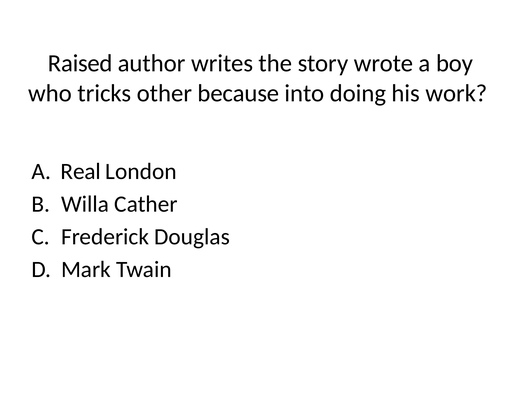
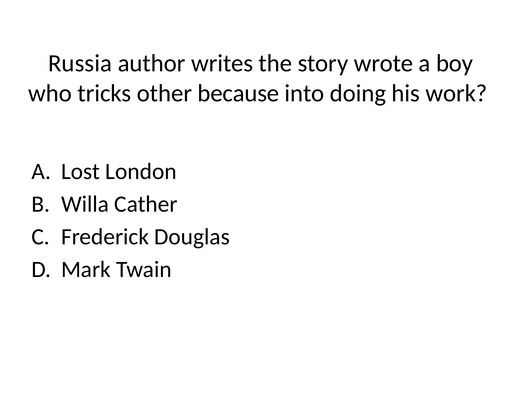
Raised: Raised -> Russia (80, 63)
Real: Real -> Lost (81, 171)
